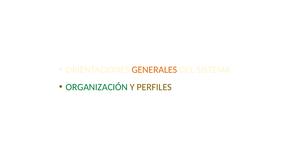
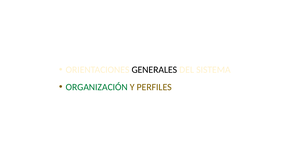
GENERALES colour: orange -> black (154, 70)
